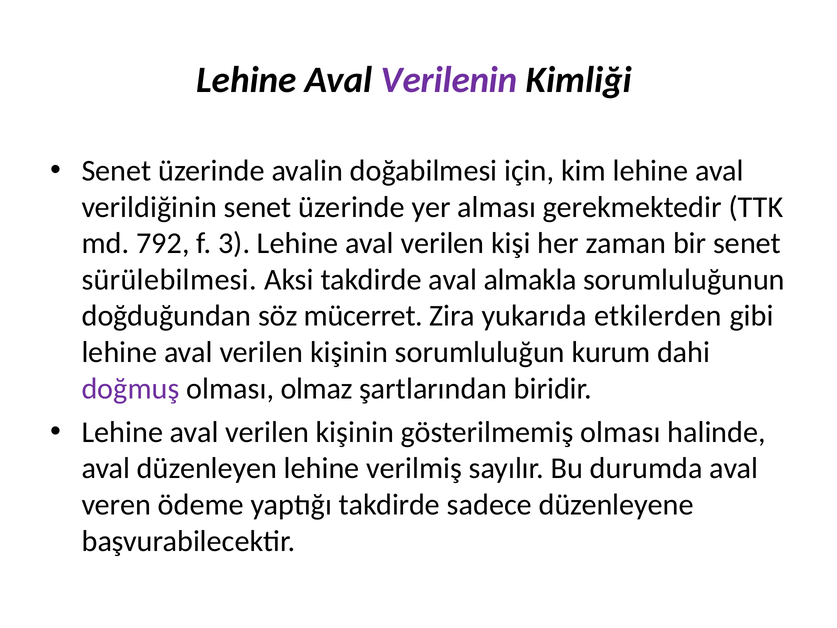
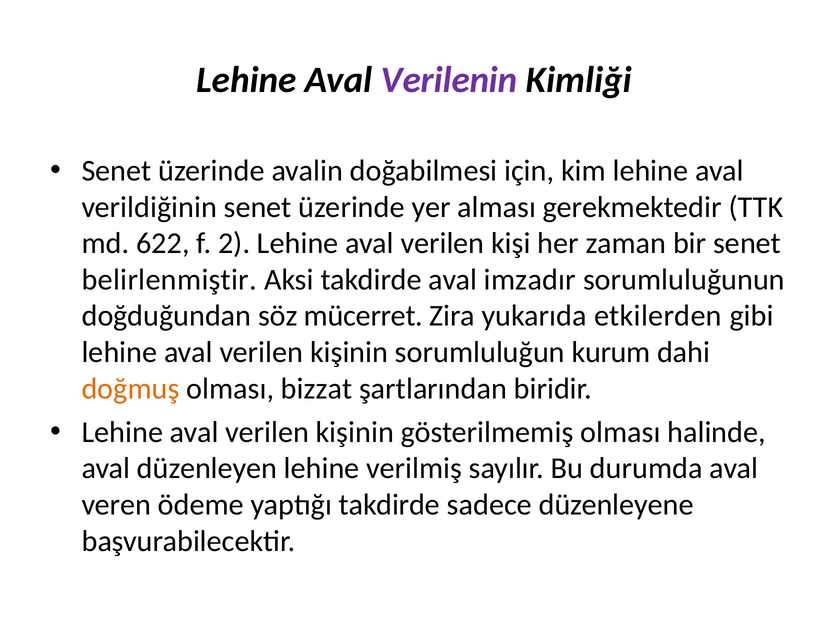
792: 792 -> 622 (163, 243)
3: 3 -> 2 (234, 243)
sürülebilmesi: sürülebilmesi -> belirlenmiştir (169, 280)
almakla: almakla -> imzadır (530, 280)
doğmuş colour: purple -> orange (131, 388)
olmaz: olmaz -> bizzat (317, 388)
